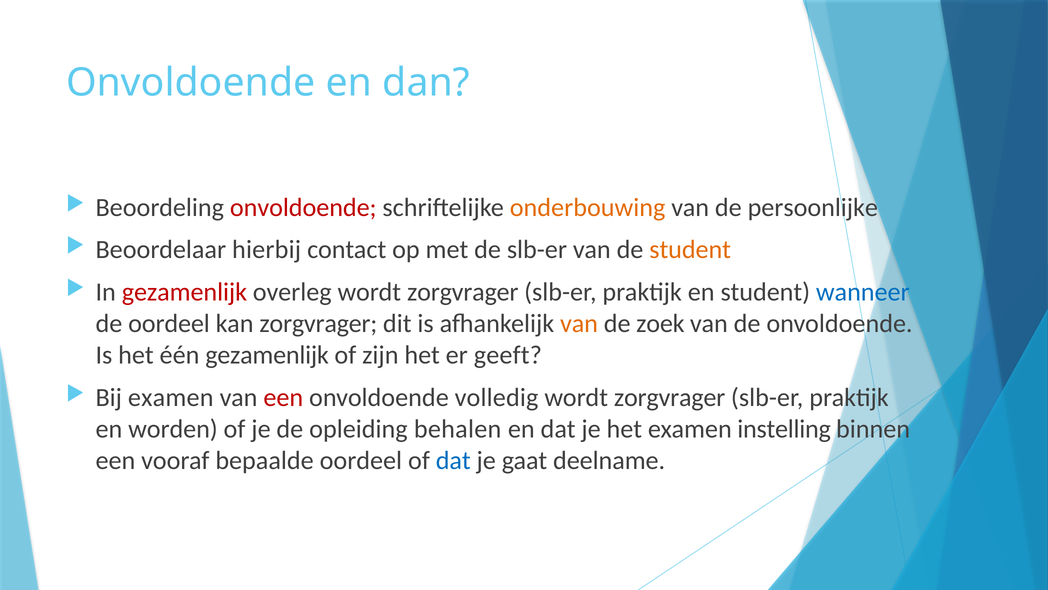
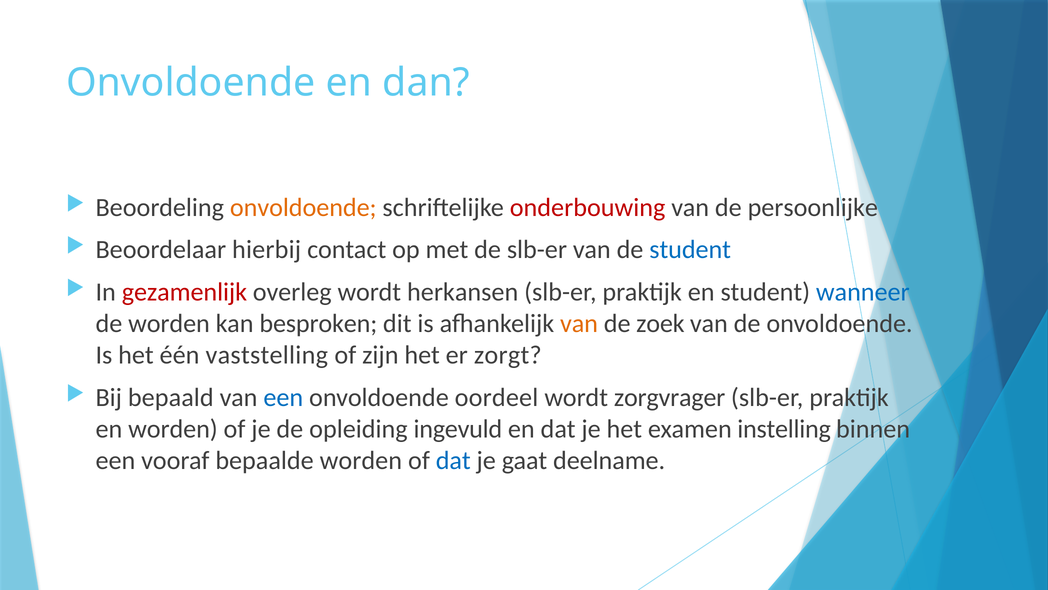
onvoldoende colour: red -> orange (303, 207)
onderbouwing colour: orange -> red (588, 207)
student colour: orange -> blue (690, 250)
overleg wordt zorgvrager: zorgvrager -> herkansen (463, 292)
de oordeel: oordeel -> worden (169, 323)
kan zorgvrager: zorgvrager -> besproken (318, 323)
één gezamenlijk: gezamenlijk -> vaststelling (267, 355)
geeft: geeft -> zorgt (508, 355)
Bij examen: examen -> bepaald (171, 397)
een colour: red -> blue (283, 397)
volledig: volledig -> oordeel (496, 397)
behalen: behalen -> ingevuld (458, 429)
bepaalde oordeel: oordeel -> worden (361, 460)
